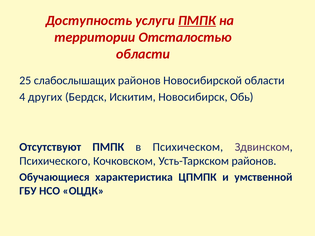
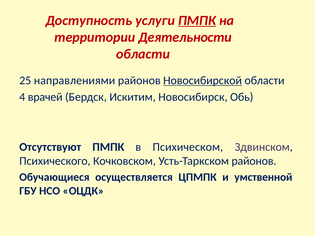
Отсталостью: Отсталостью -> Деятельности (185, 37)
слабослышащих: слабослышащих -> направлениями (75, 80)
Новосибирской underline: none -> present (203, 80)
других: других -> врачей (45, 97)
характеристика: характеристика -> осуществляется (134, 177)
